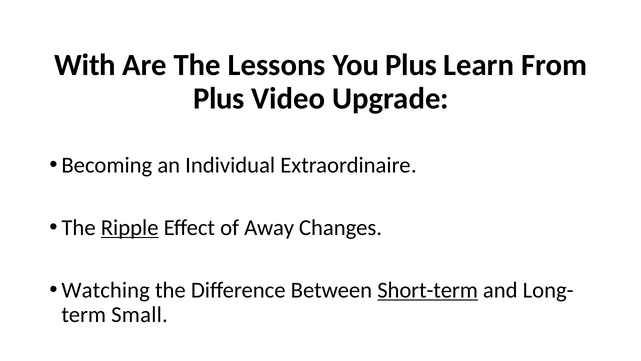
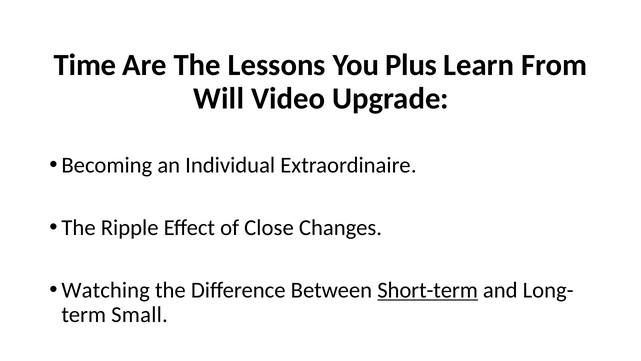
With: With -> Time (85, 65)
Plus: Plus -> Will (219, 98)
Ripple underline: present -> none (130, 227)
Away: Away -> Close (269, 227)
